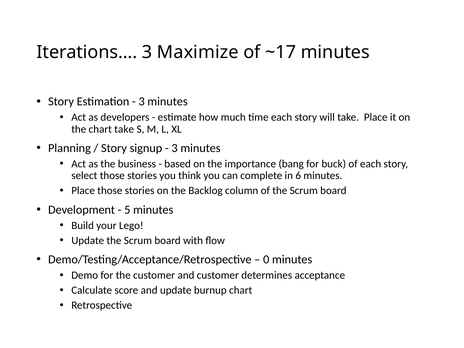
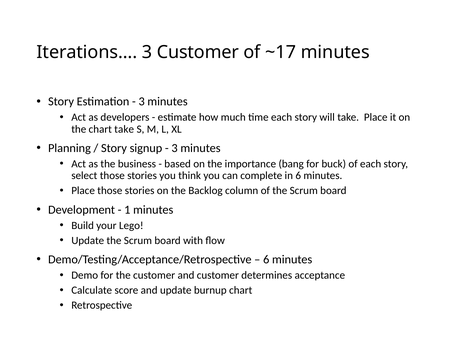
3 Maximize: Maximize -> Customer (198, 52)
5: 5 -> 1 (127, 210)
0: 0 -> 6 (266, 259)
